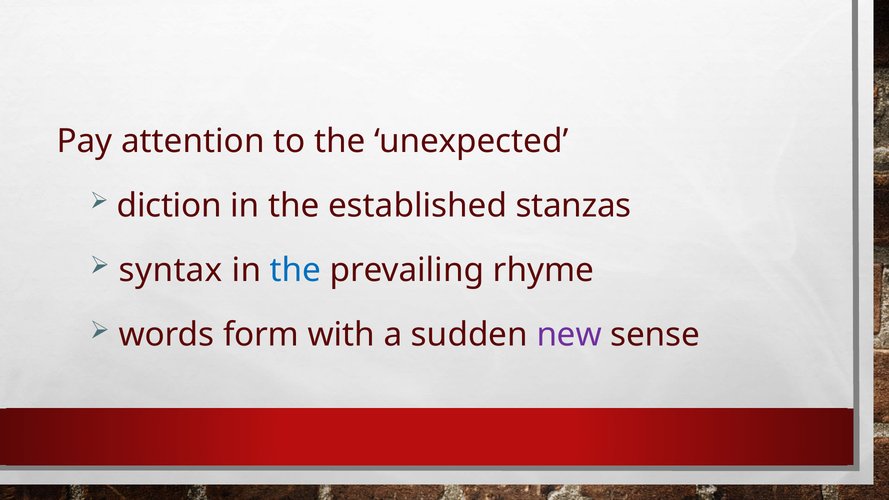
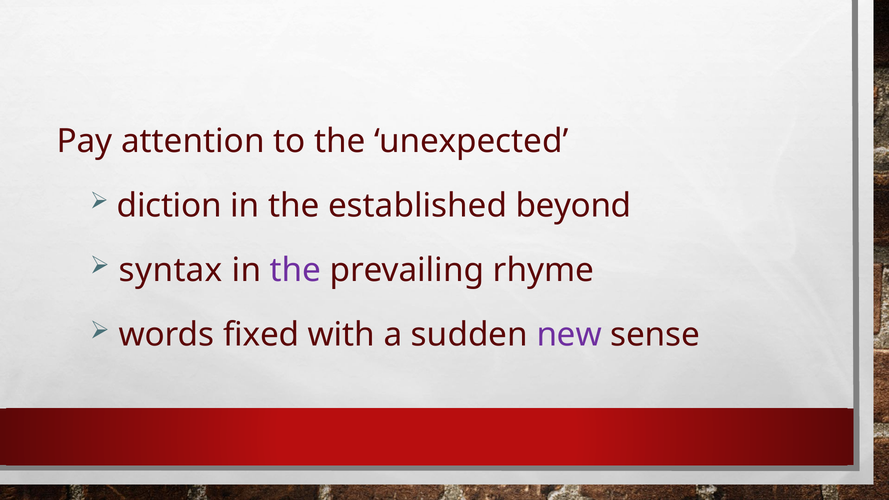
stanzas: stanzas -> beyond (574, 206)
the colour: blue -> purple (296, 270)
form: form -> fixed (261, 335)
